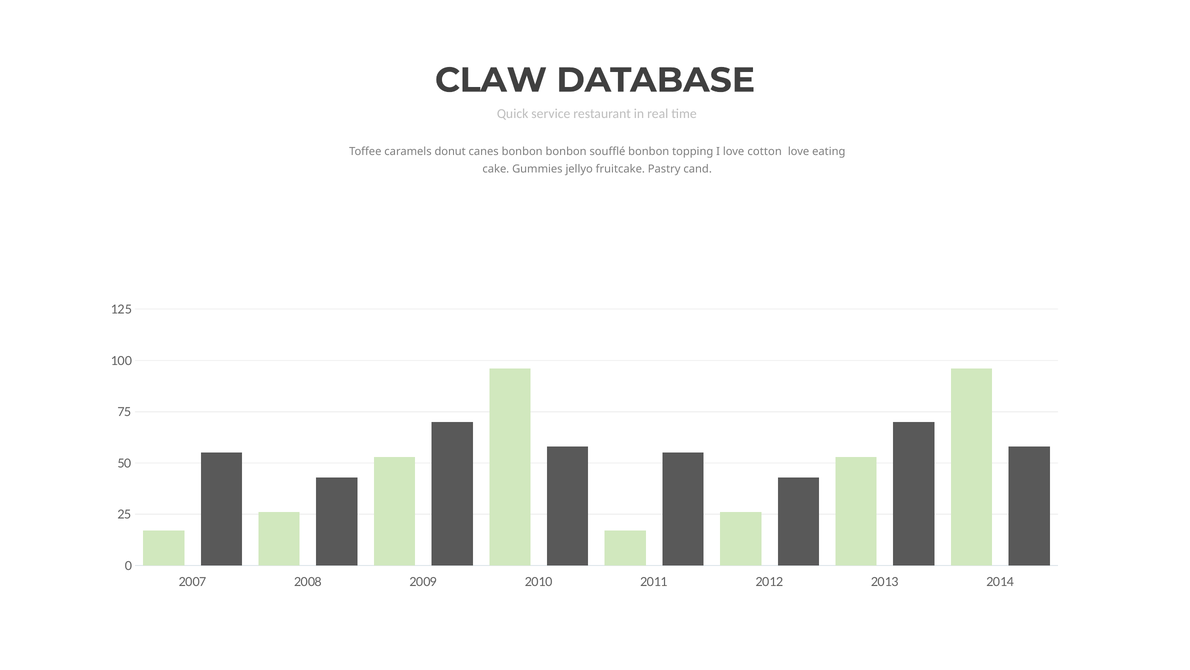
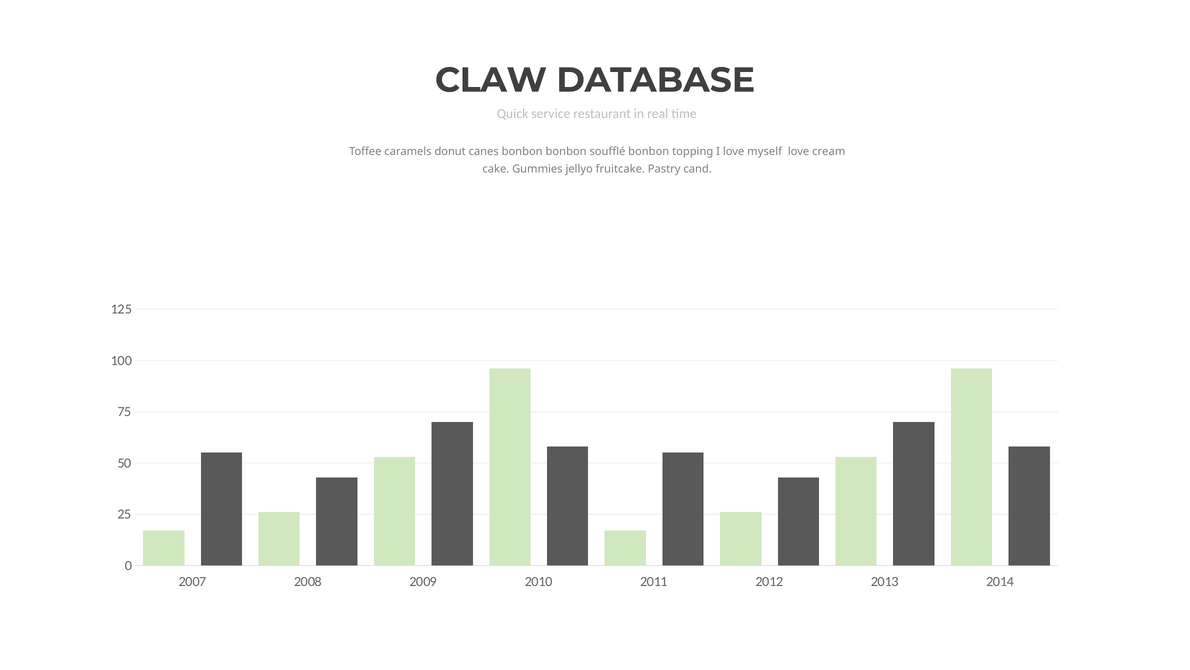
cotton: cotton -> myself (765, 152)
eating: eating -> cream (829, 152)
